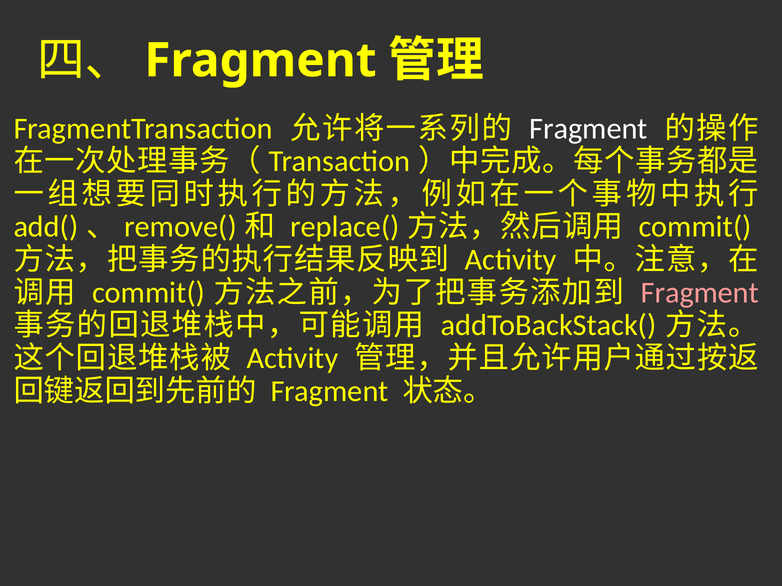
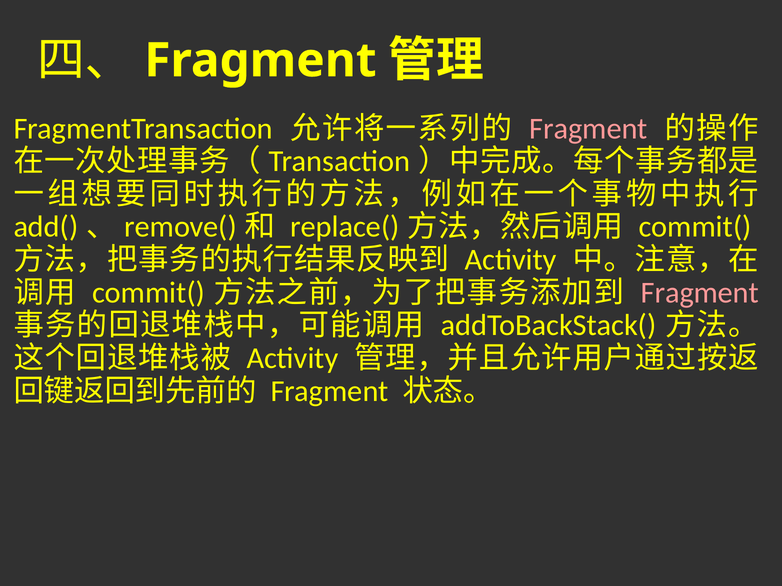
Fragment colour: white -> pink (588, 129)
